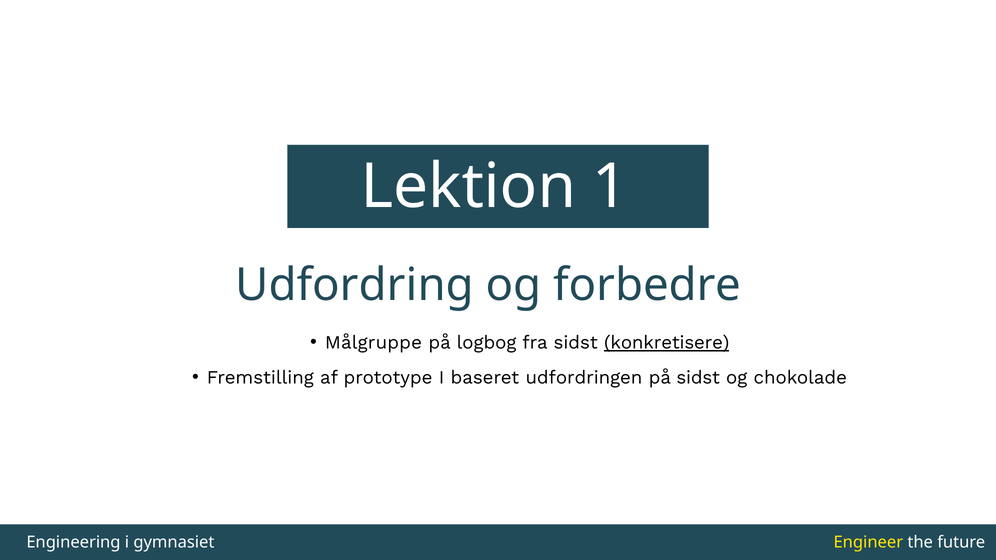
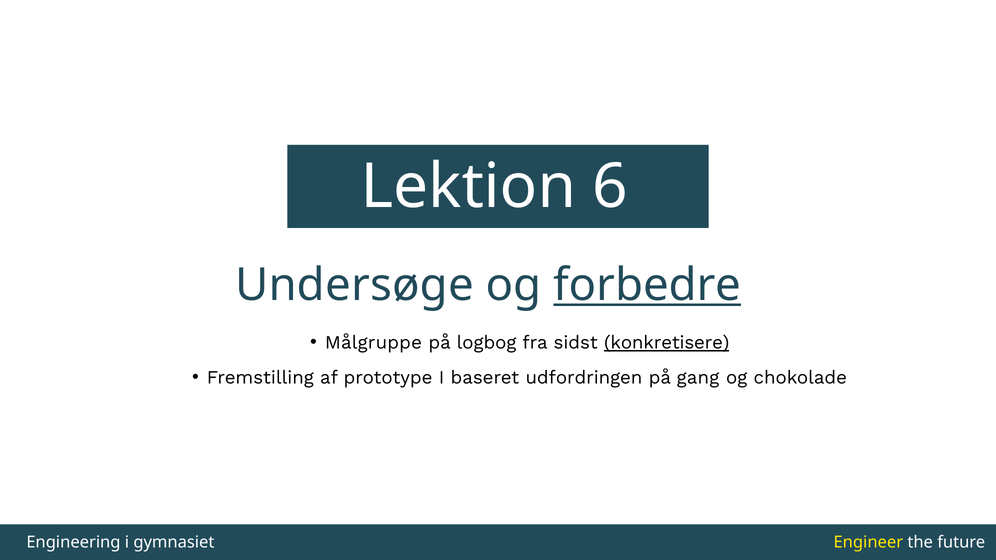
1: 1 -> 6 (610, 187)
Udfordring: Udfordring -> Undersøge (354, 285)
forbedre underline: none -> present (647, 285)
på sidst: sidst -> gang (698, 378)
